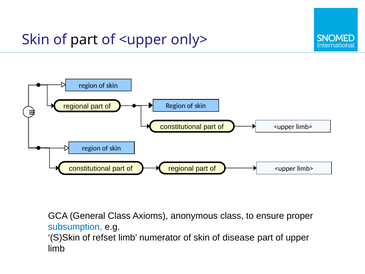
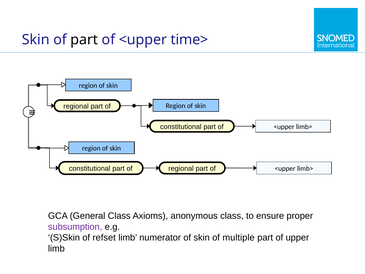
only>: only> -> time> (189, 40)
subsumption colour: blue -> purple (75, 227)
disease: disease -> multiple (239, 237)
